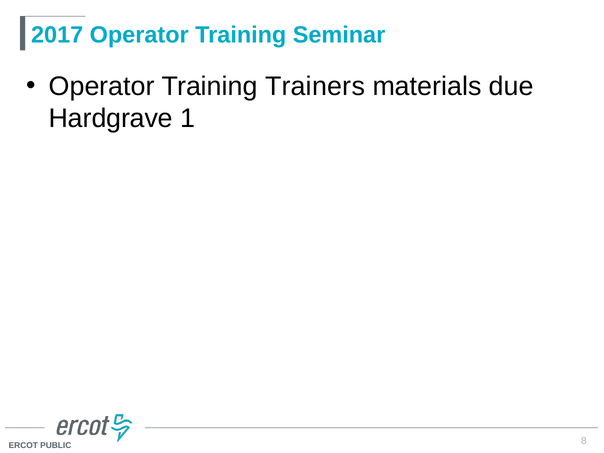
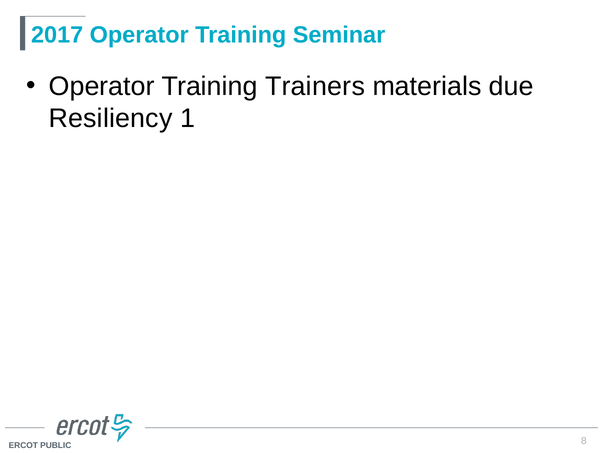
Hardgrave: Hardgrave -> Resiliency (111, 119)
